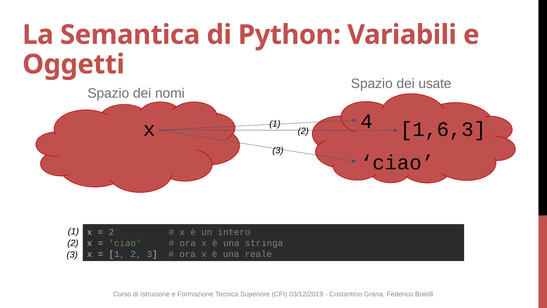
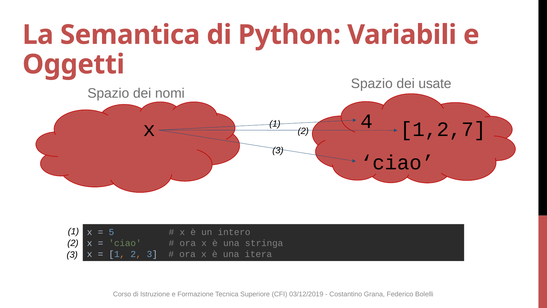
1,6,3: 1,6,3 -> 1,2,7 (443, 129)
2: 2 -> 5 (111, 232)
reale: reale -> itera (258, 254)
